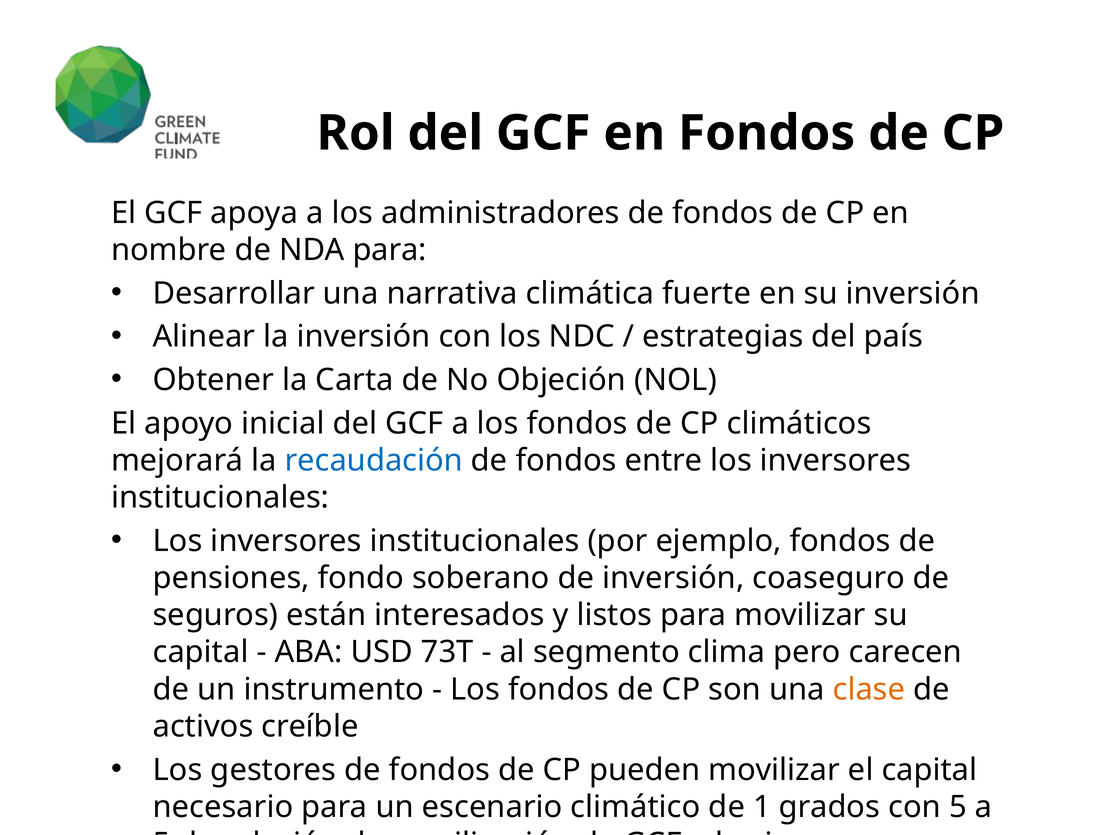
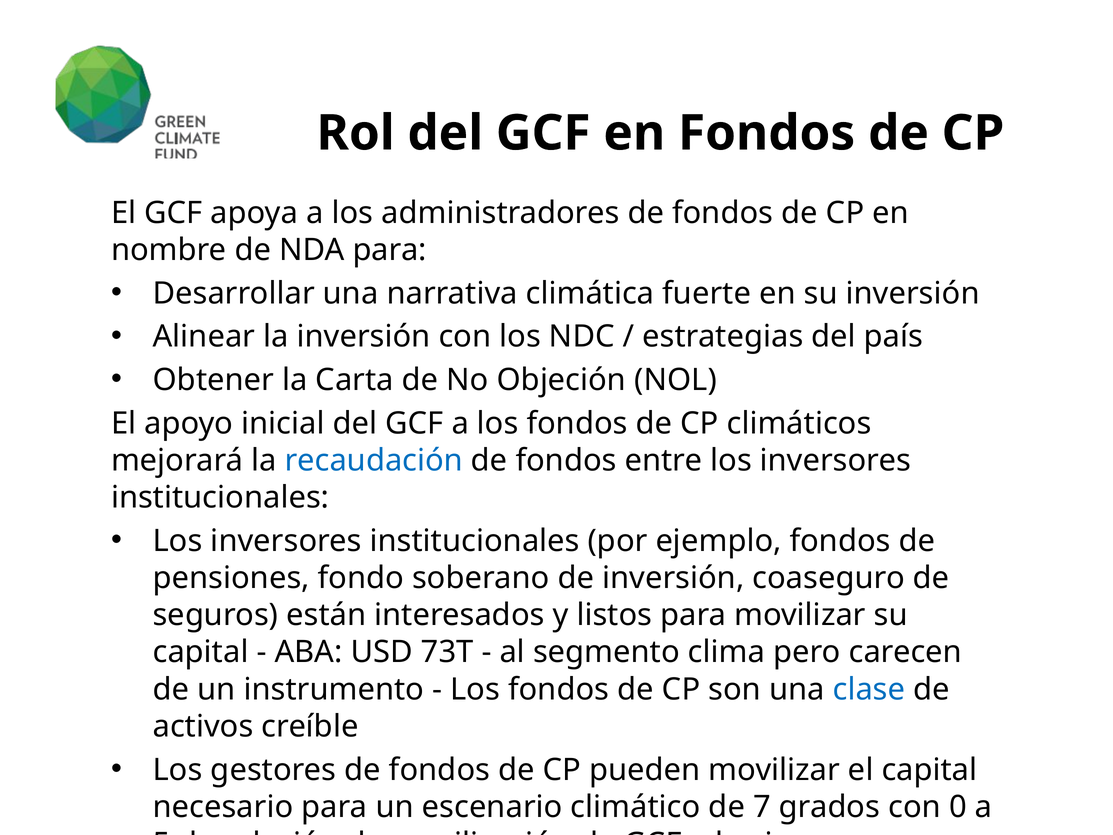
clase colour: orange -> blue (869, 689)
1: 1 -> 7 (762, 807)
con 5: 5 -> 0 (958, 807)
